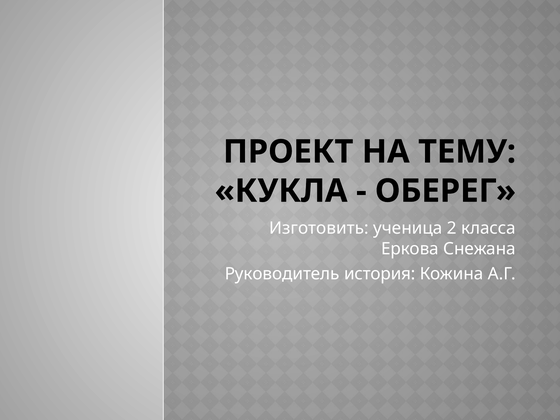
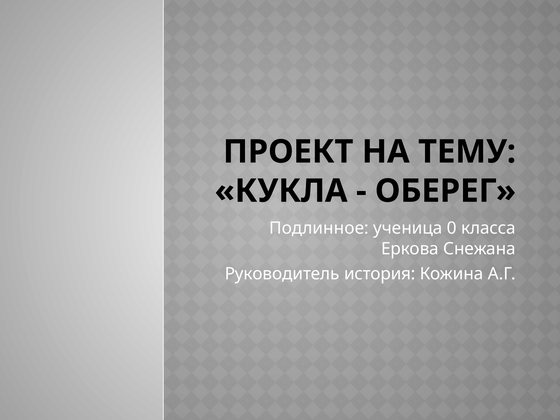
Изготовить: Изготовить -> Подлинное (319, 228)
2: 2 -> 0 (452, 228)
